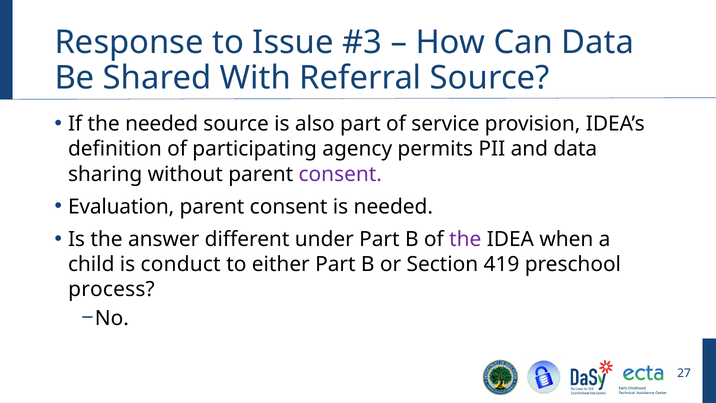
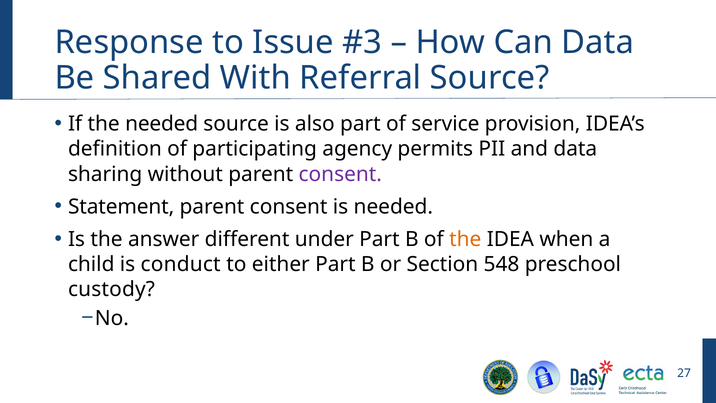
Evaluation: Evaluation -> Statement (121, 207)
the colour: purple -> orange (465, 239)
419: 419 -> 548 (501, 264)
process: process -> custody (111, 289)
